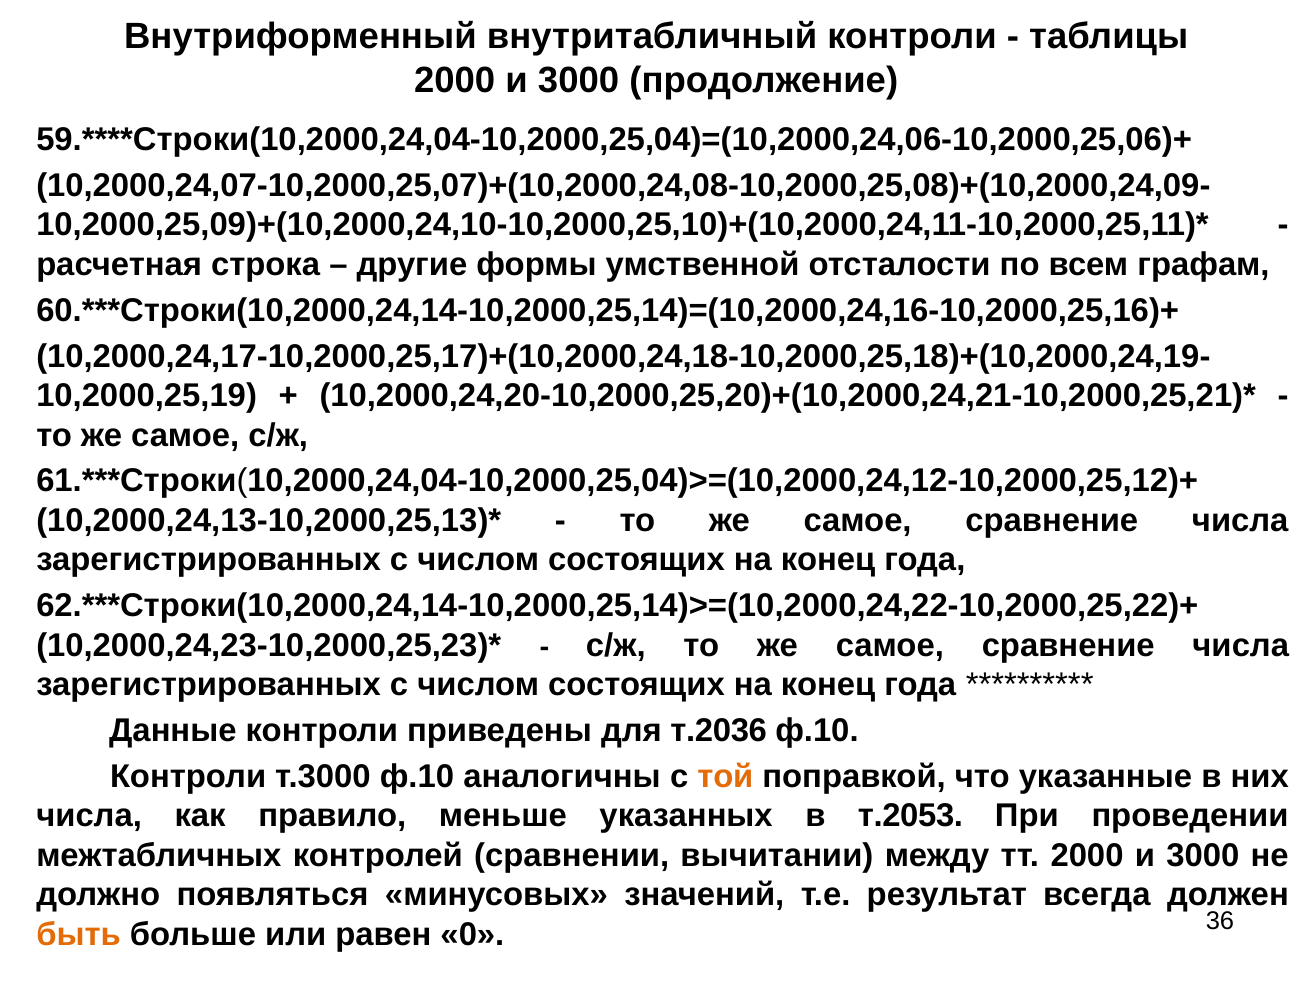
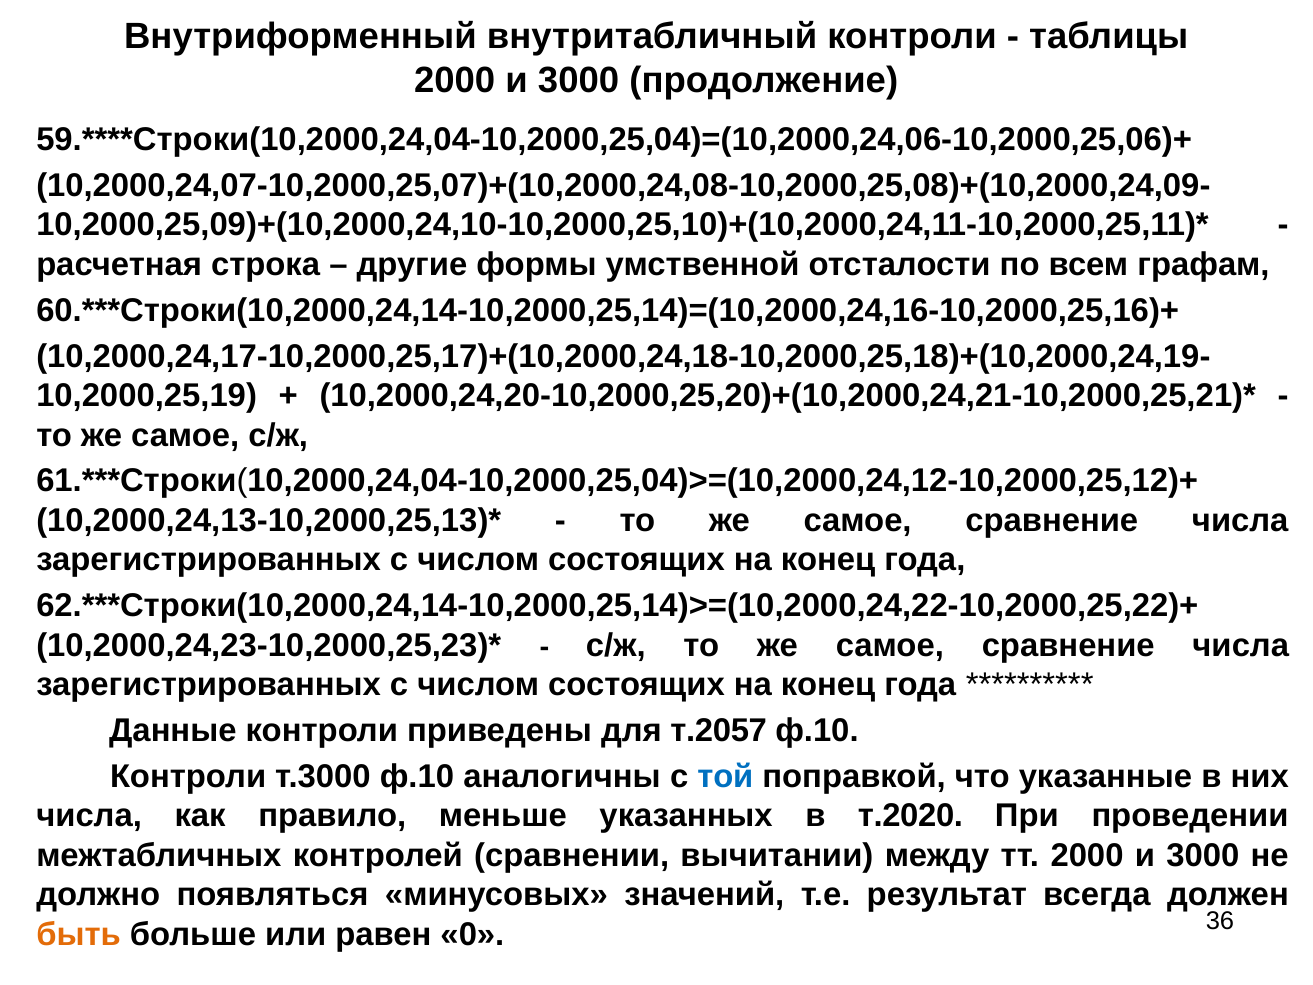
т.2036: т.2036 -> т.2057 (719, 730)
той colour: orange -> blue (725, 776)
т.2053: т.2053 -> т.2020 (910, 816)
